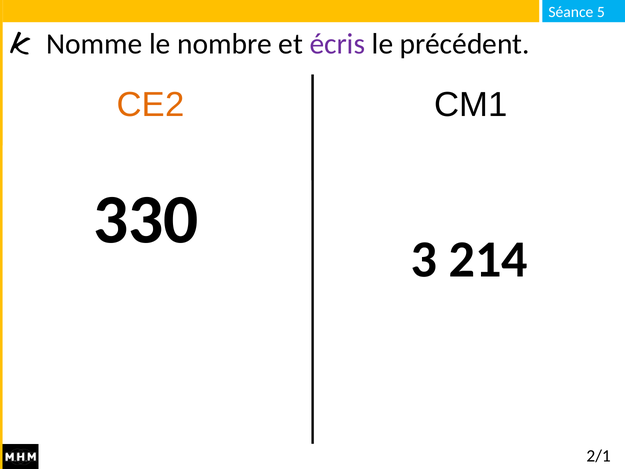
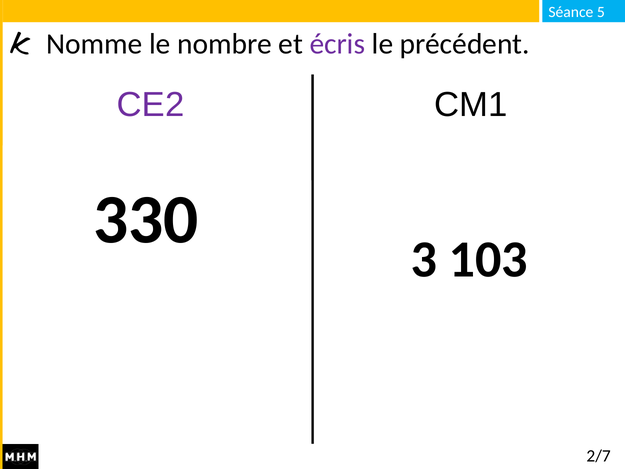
CE2 colour: orange -> purple (151, 105)
214: 214 -> 103 (488, 259)
2/1: 2/1 -> 2/7 (599, 456)
